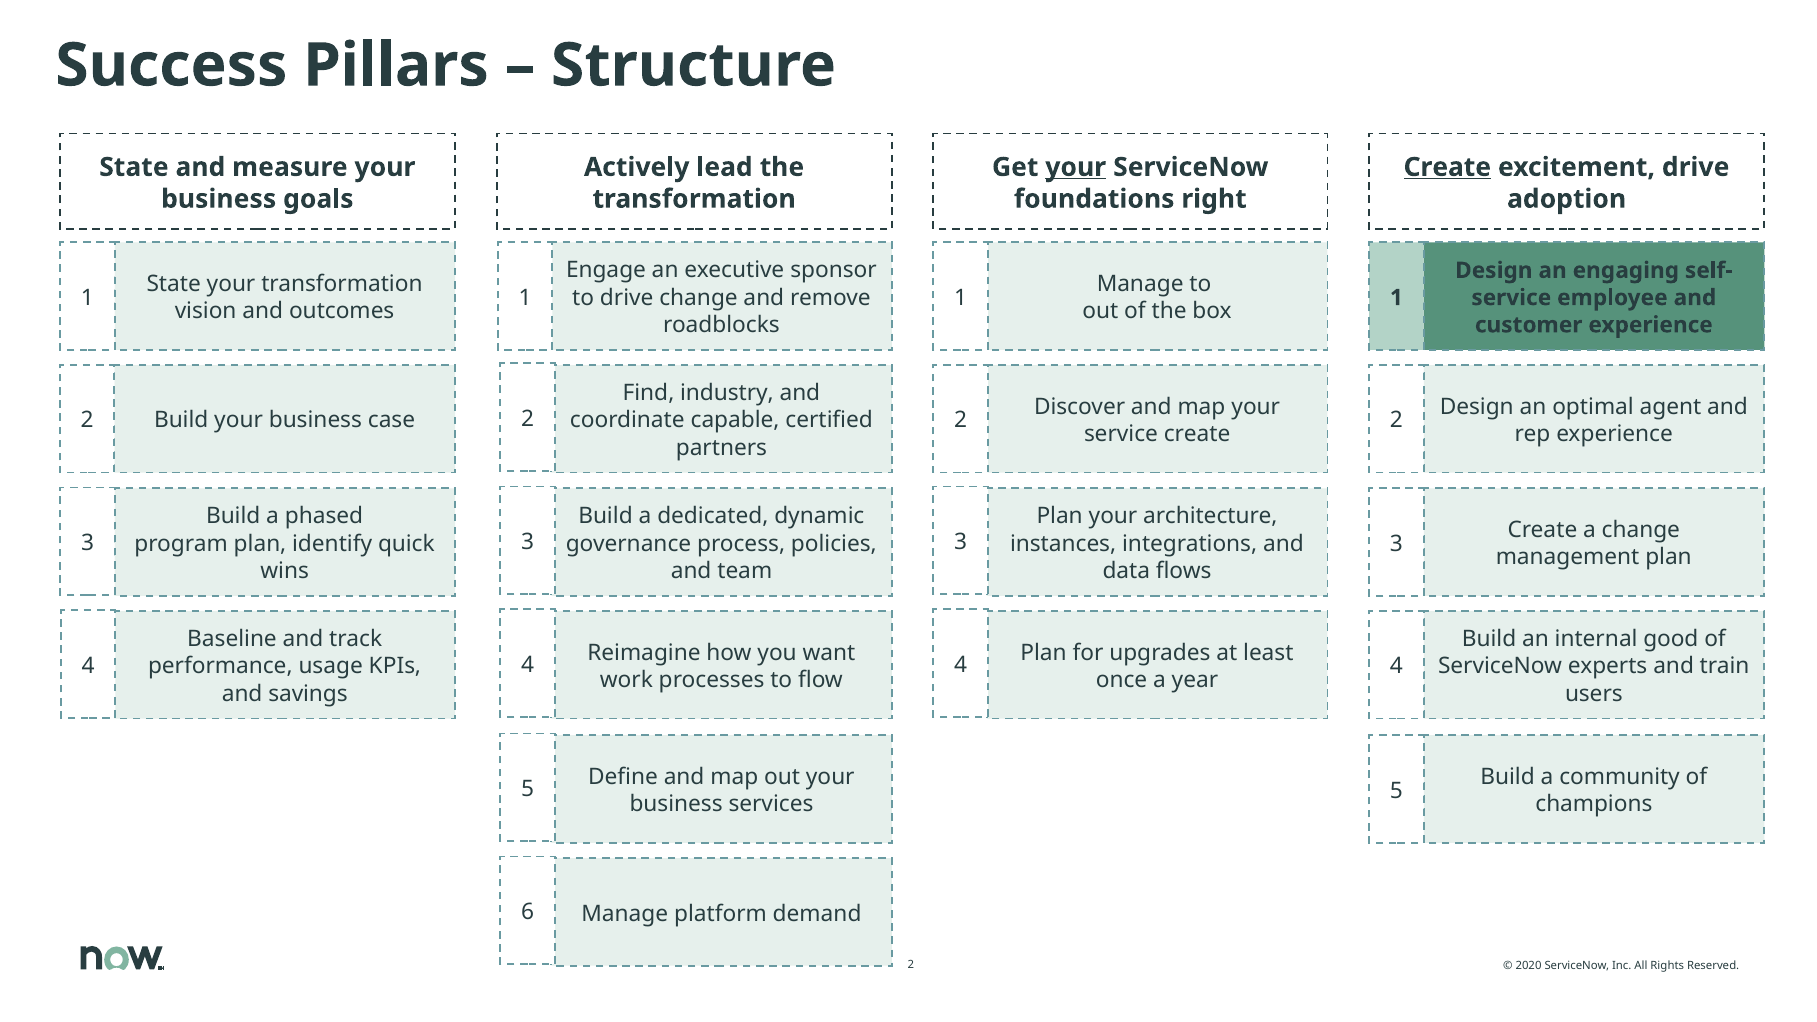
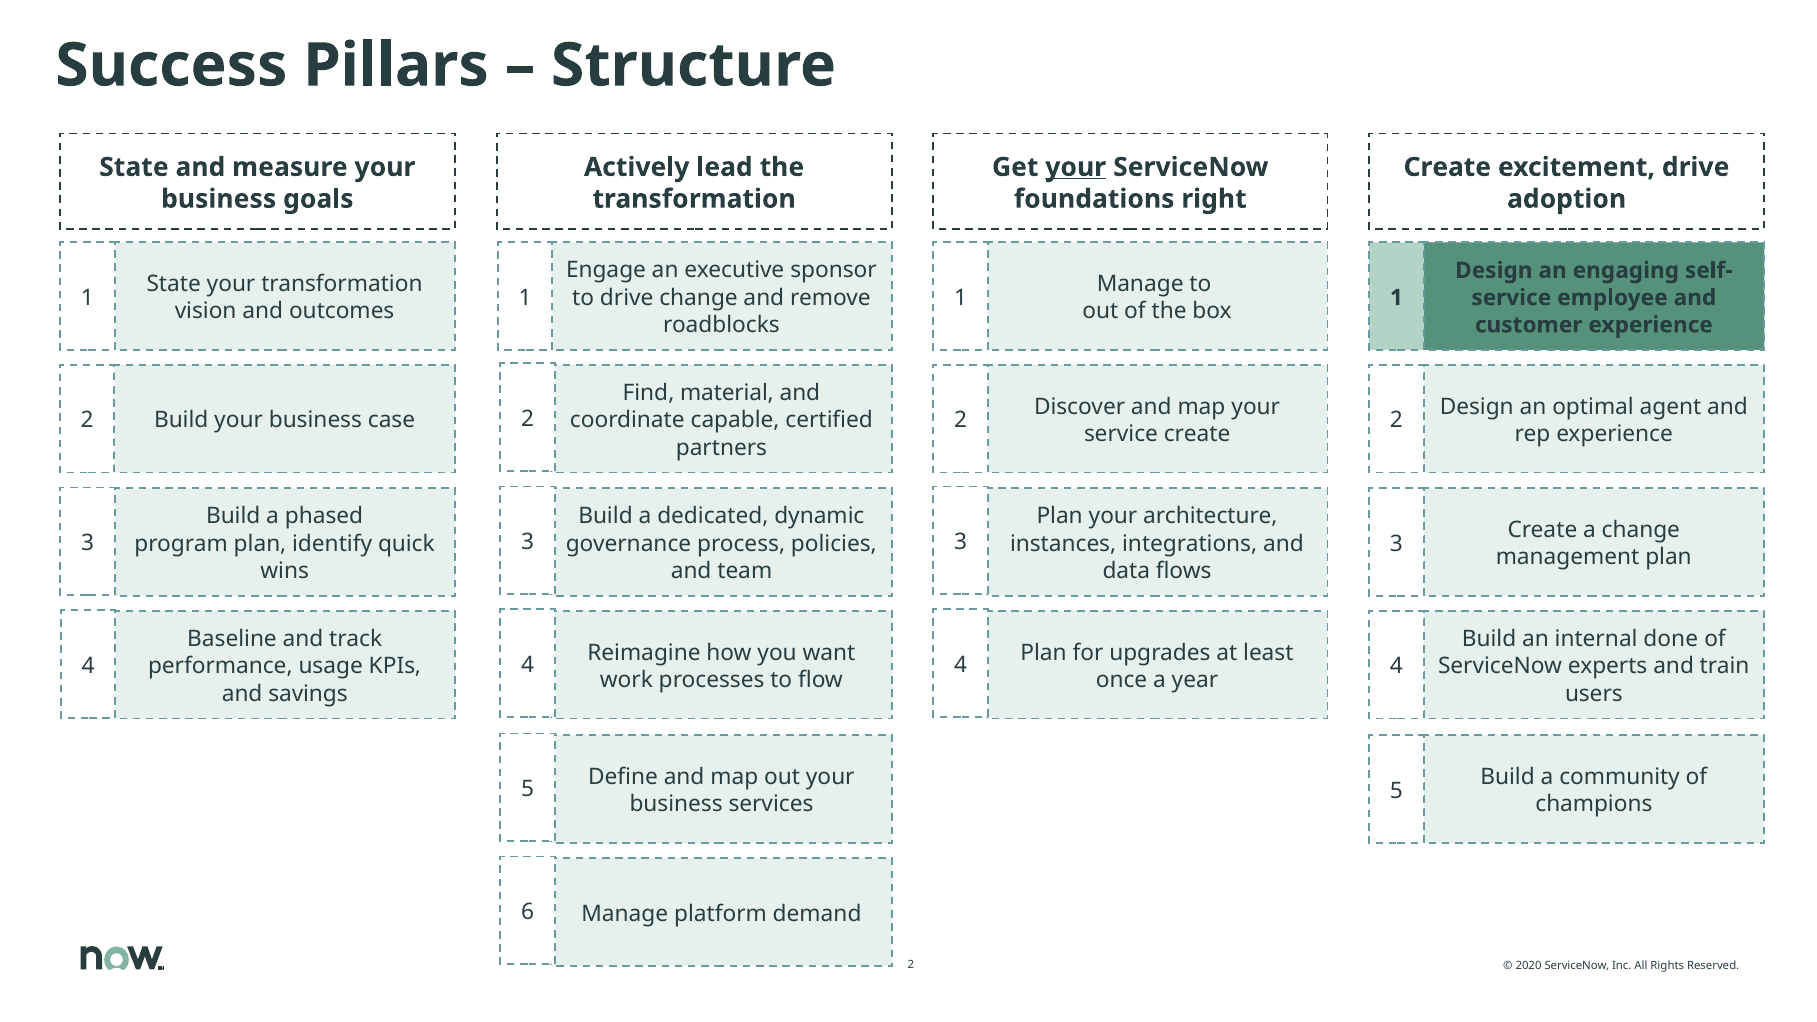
Create underline: present -> none (1447, 167)
industry: industry -> material (727, 393)
good: good -> done (1671, 639)
